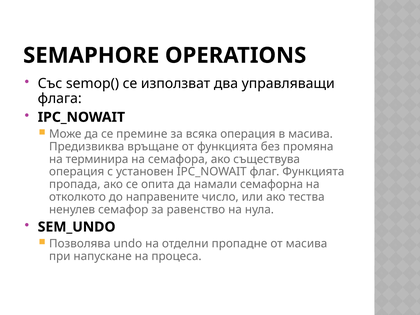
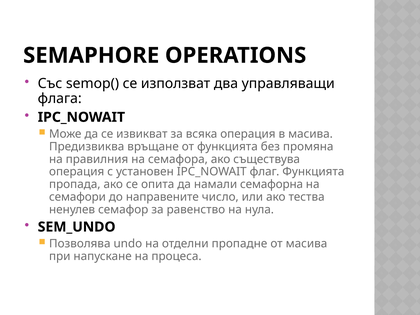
премине: премине -> извикват (142, 134)
терминира: терминира -> правилния (97, 159)
отколкото: отколкото -> семафори (77, 197)
